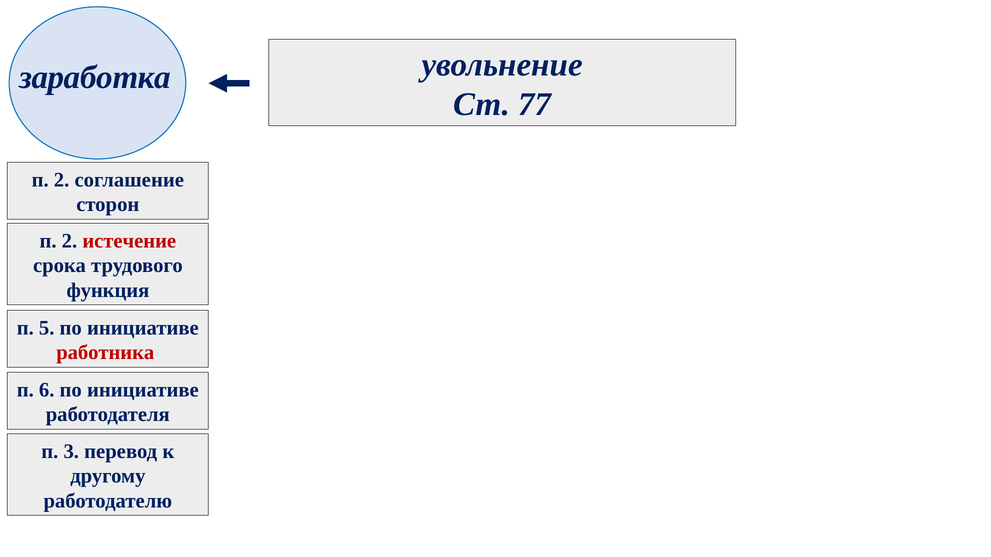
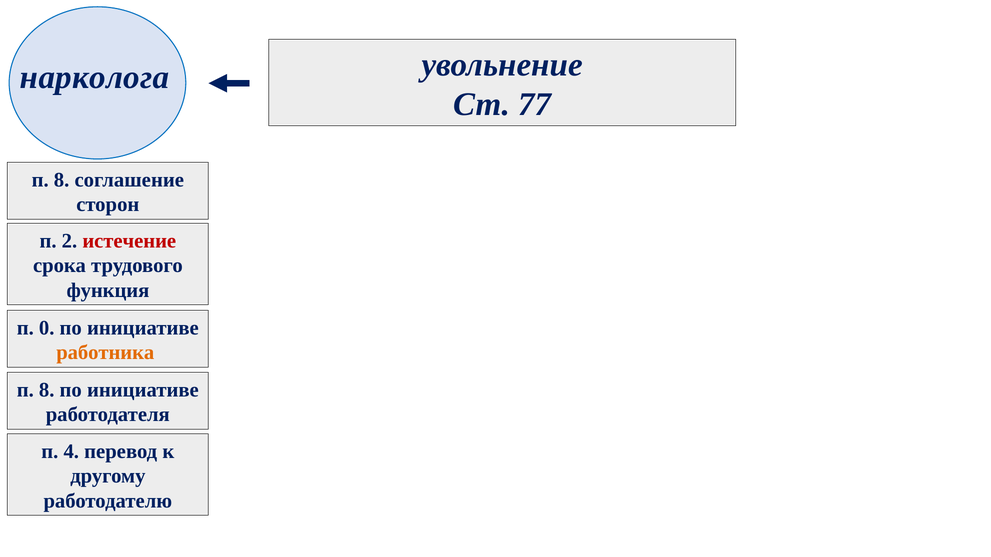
заработка: заработка -> нарколога (95, 77)
2: 2 -> 8 (62, 180)
5: 5 -> 0 (47, 328)
работника colour: red -> orange (105, 353)
6: 6 -> 8 (47, 390)
3: 3 -> 4 (71, 452)
